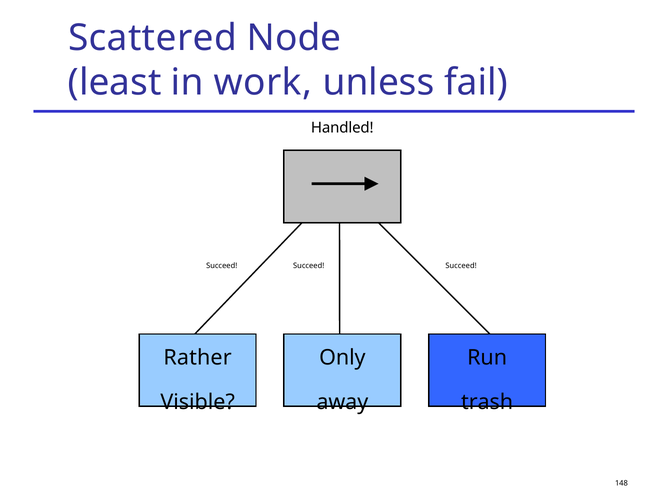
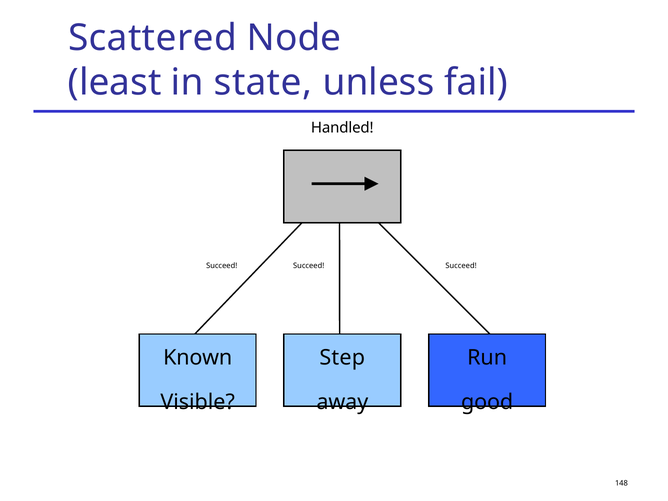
work: work -> state (263, 83)
Rather: Rather -> Known (198, 358)
Only: Only -> Step (342, 358)
trash: trash -> good (487, 402)
